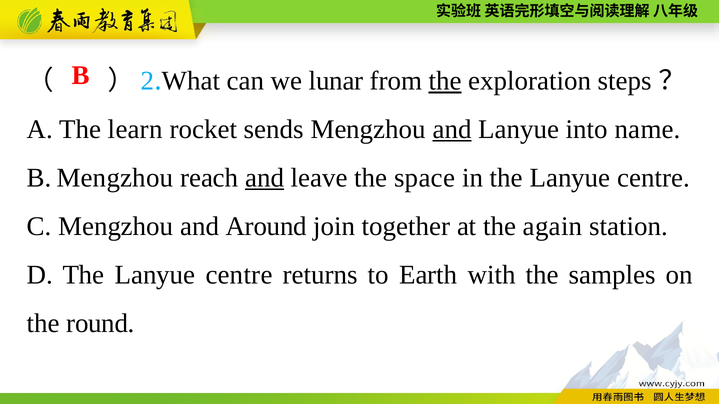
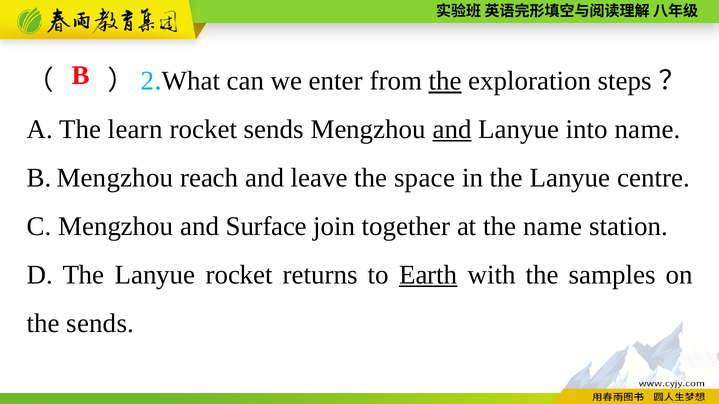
lunar: lunar -> enter (336, 81)
and underline: present -> none (265, 178)
Around: Around -> Surface (266, 227)
the again: again -> name (553, 227)
D The Lanyue centre: centre -> rocket (239, 275)
Earth underline: none -> present (428, 275)
the round: round -> sends (100, 324)
